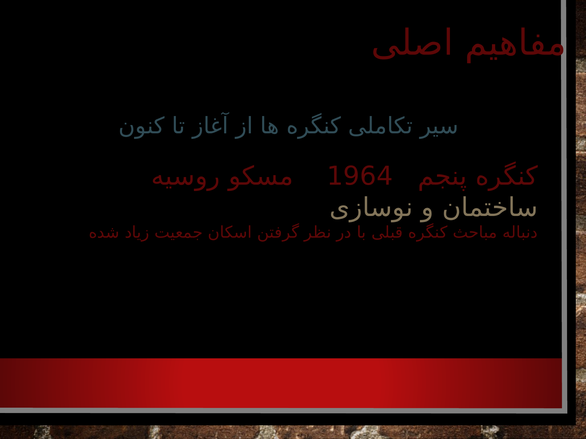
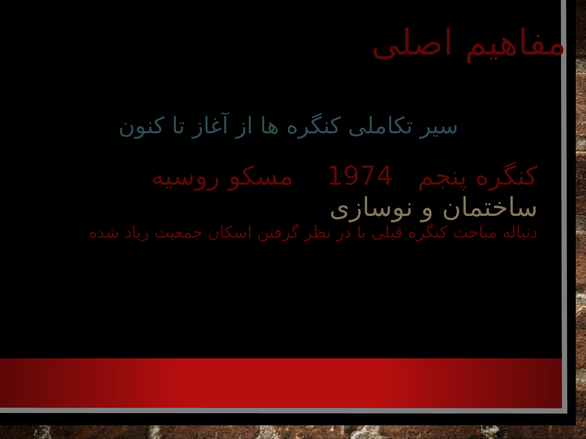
1964: 1964 -> 1974 (360, 177)
